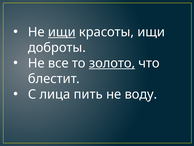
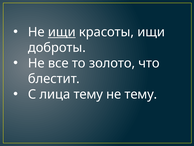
золото underline: present -> none (112, 63)
лица пить: пить -> тему (88, 94)
не воду: воду -> тему (141, 94)
